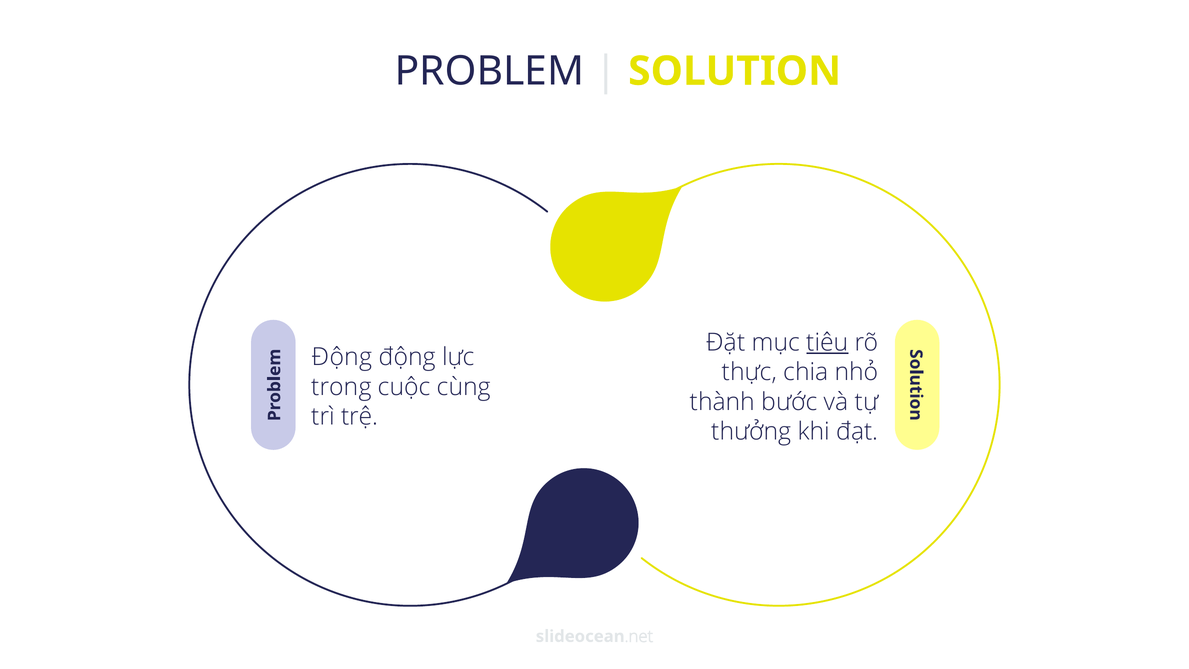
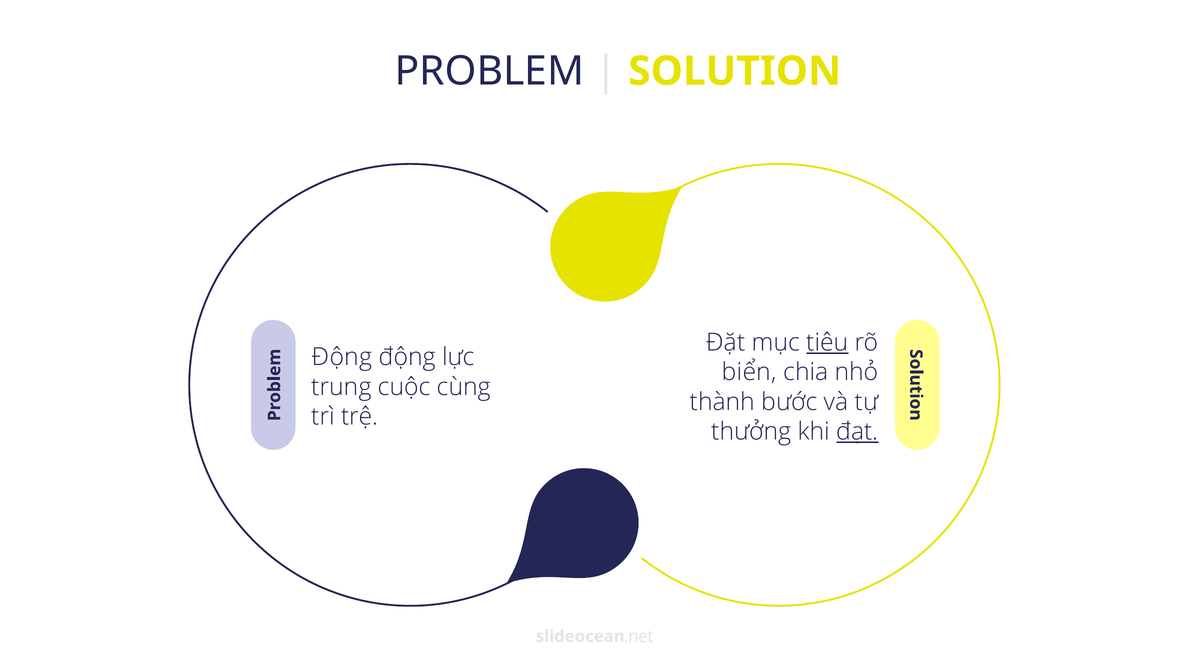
thực: thực -> biển (749, 372)
trong: trong -> trung (341, 387)
đạt underline: none -> present (857, 431)
